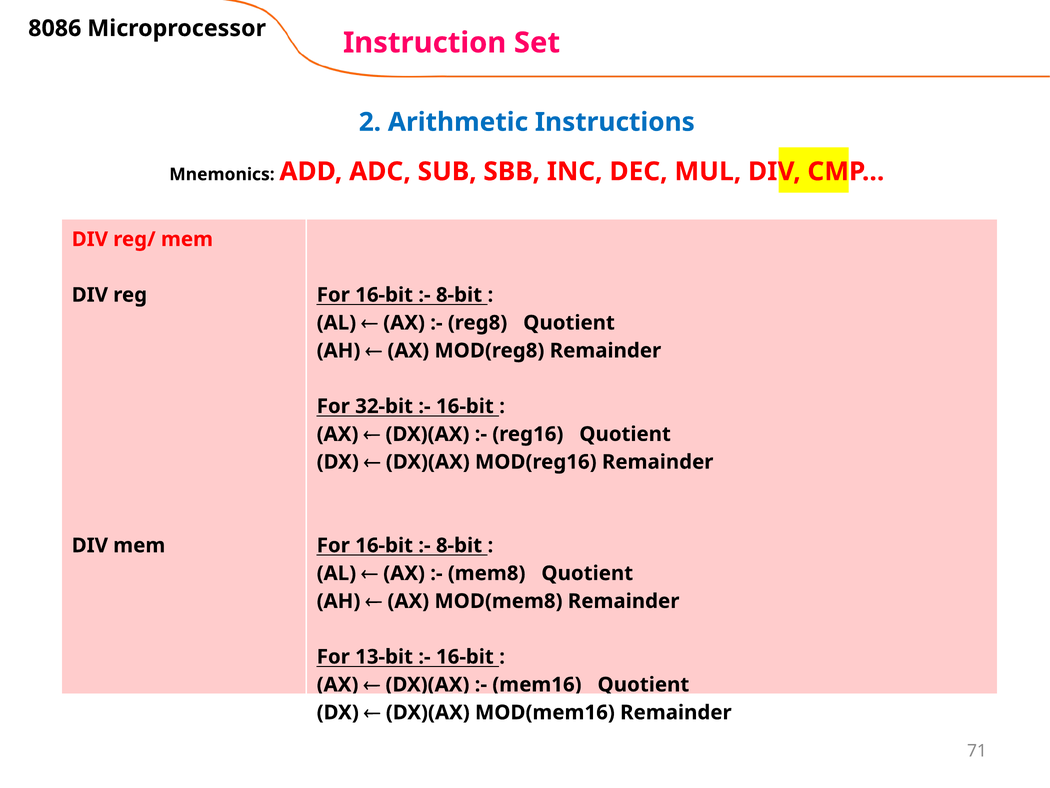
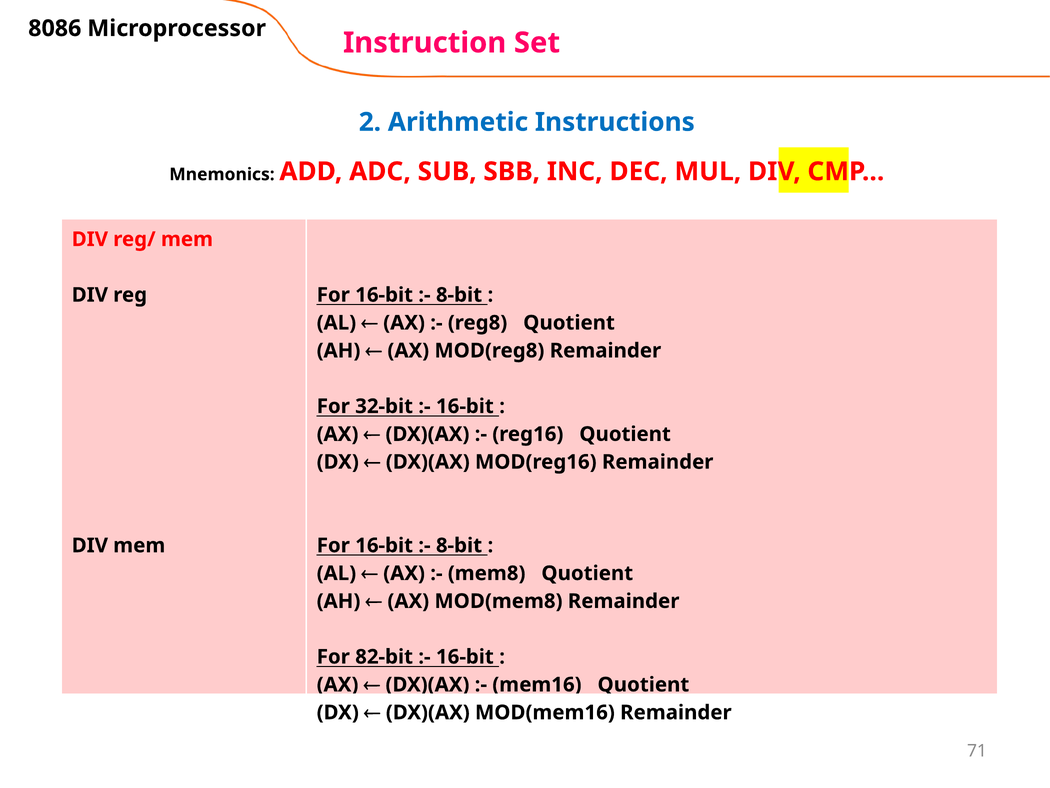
13-bit: 13-bit -> 82-bit (384, 656)
